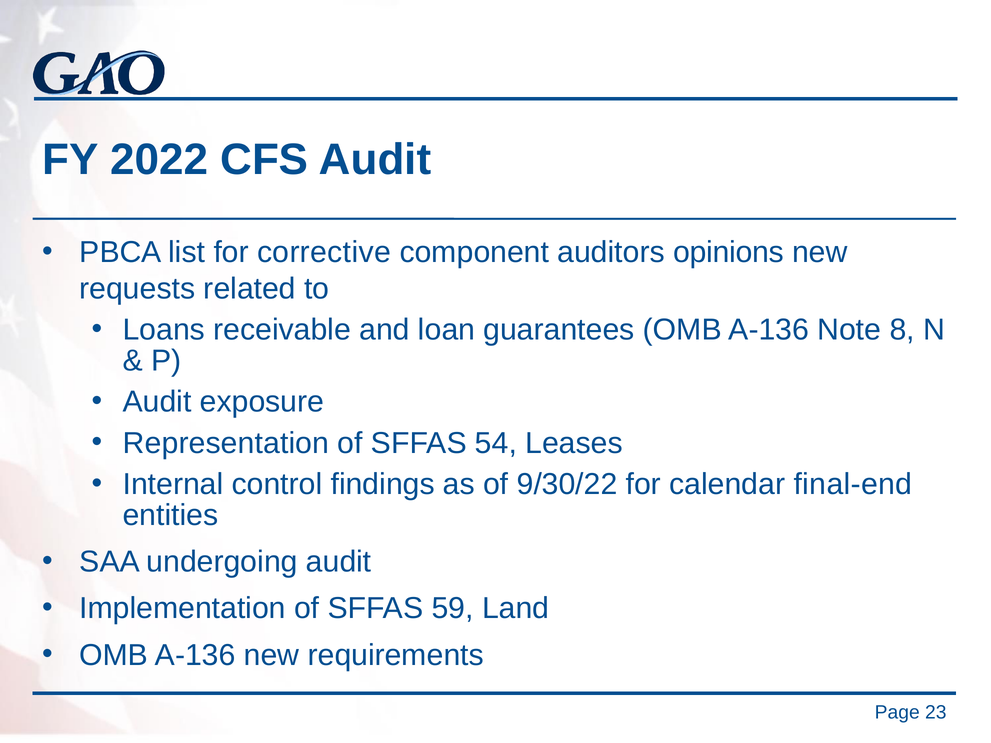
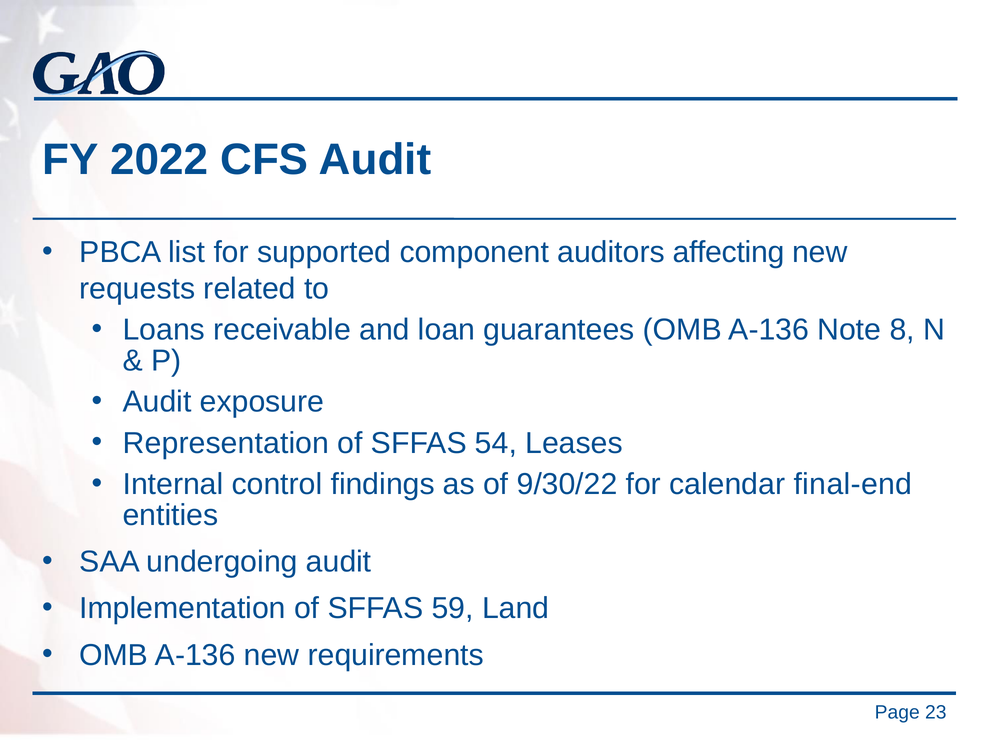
corrective: corrective -> supported (324, 253)
opinions: opinions -> affecting (729, 253)
